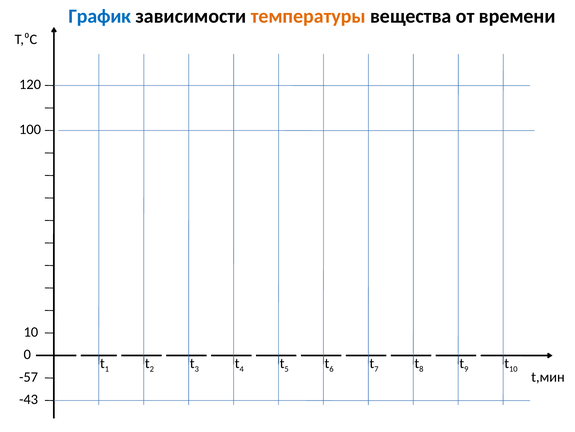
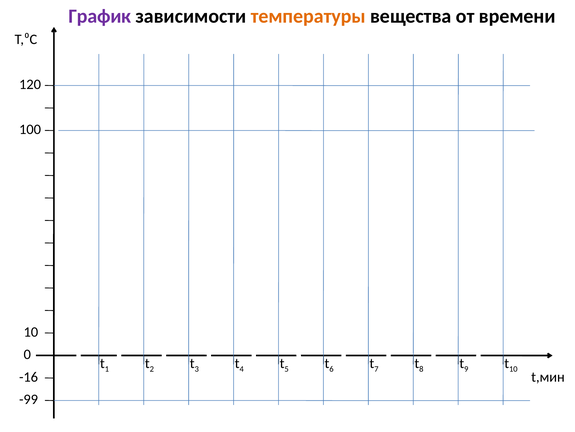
График colour: blue -> purple (100, 16)
-57: -57 -> -16 (29, 376)
-43: -43 -> -99 (29, 399)
